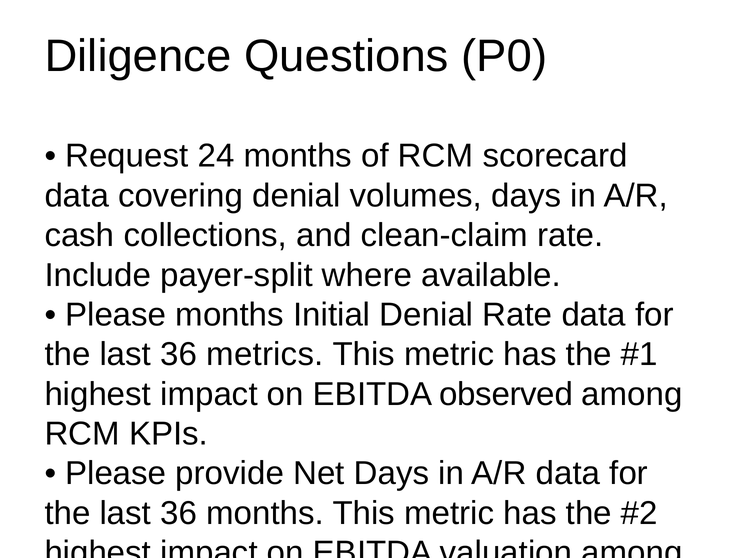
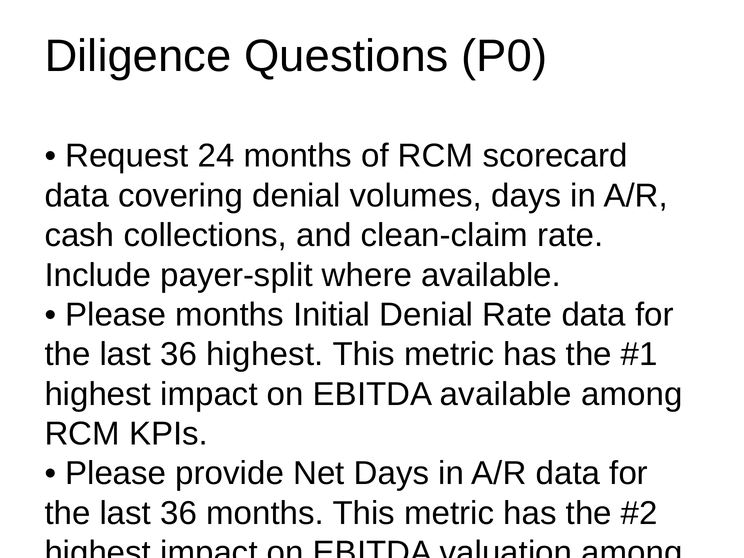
36 metrics: metrics -> highest (265, 354)
EBITDA observed: observed -> available (506, 394)
